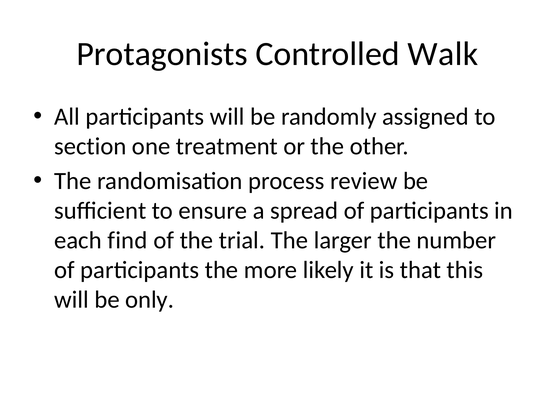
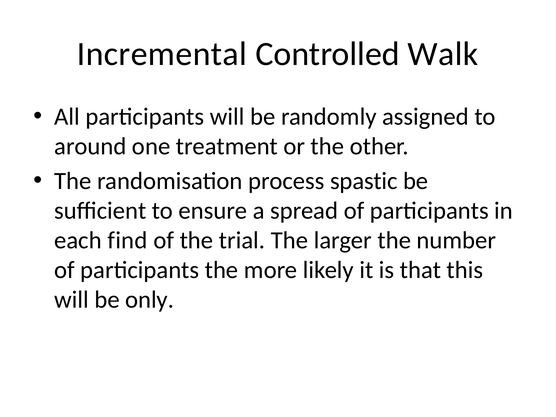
Protagonists: Protagonists -> Incremental (162, 54)
section: section -> around (90, 146)
review: review -> spastic (364, 181)
